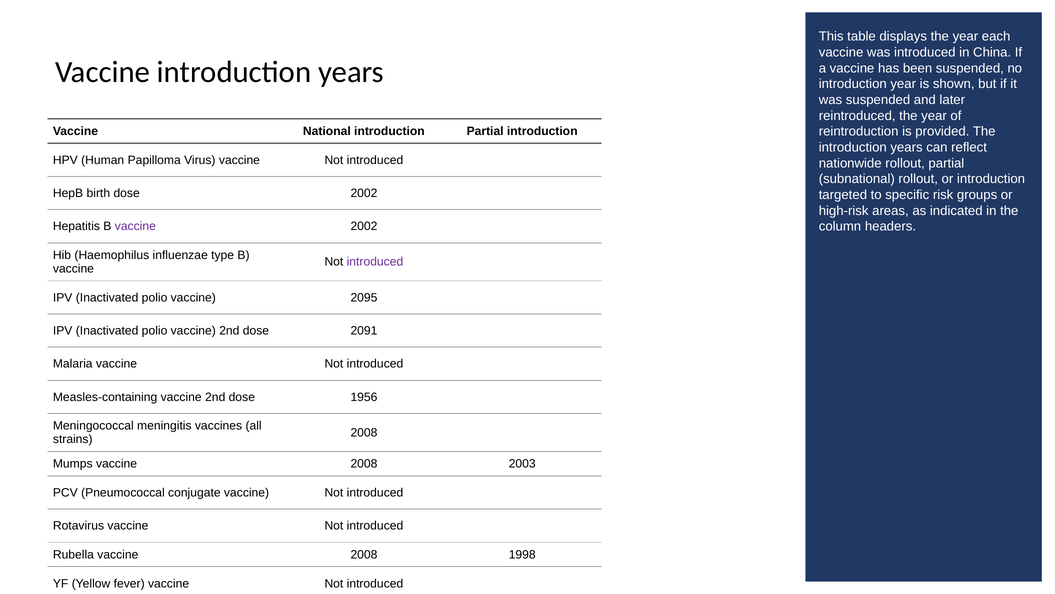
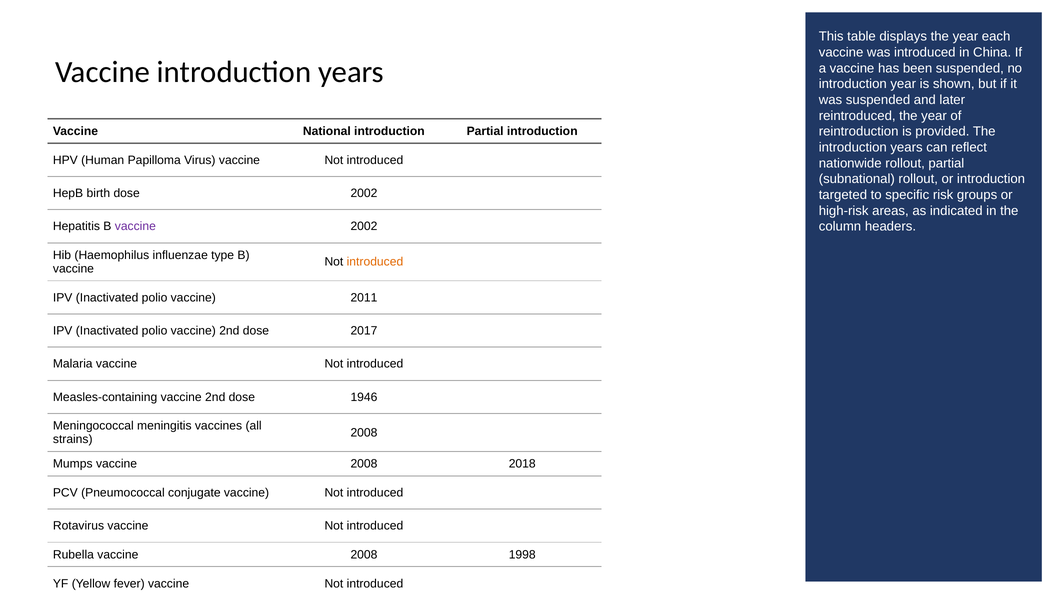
introduced colour: purple -> orange (375, 262)
2095: 2095 -> 2011 (364, 297)
2091: 2091 -> 2017 (364, 330)
1956: 1956 -> 1946 (364, 397)
2003: 2003 -> 2018 (522, 463)
